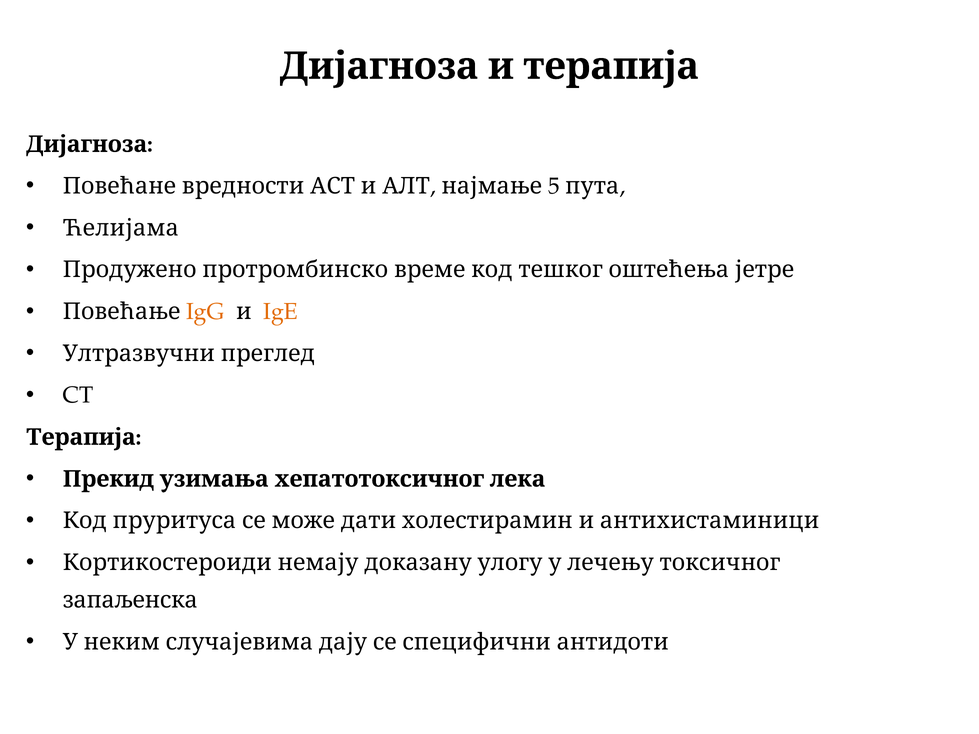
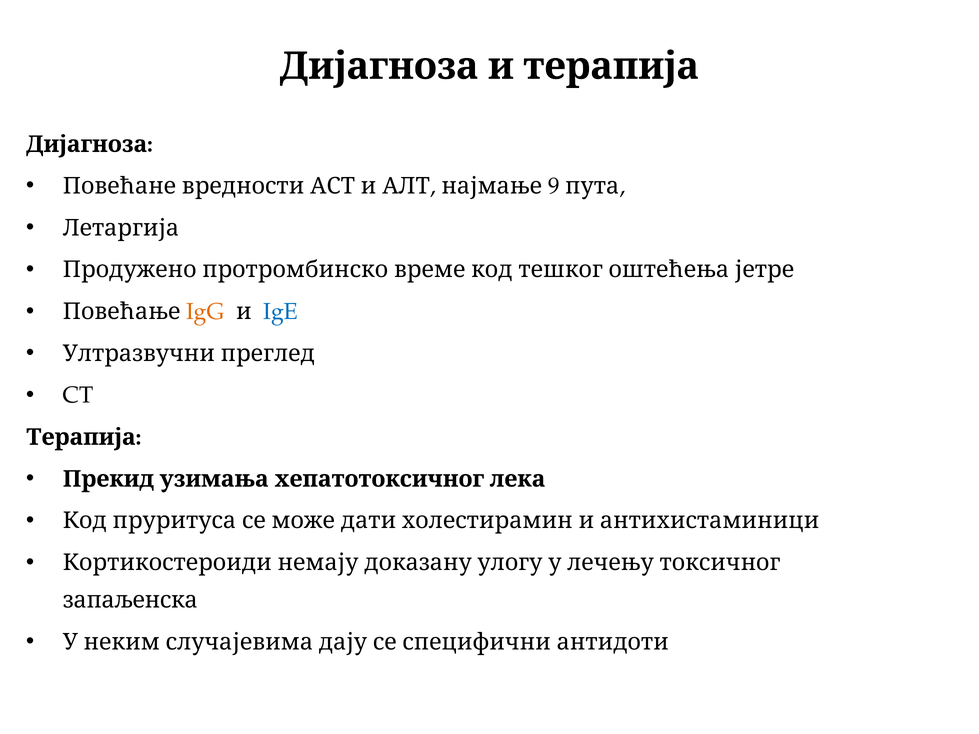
5: 5 -> 9 (554, 186)
Ћелијама: Ћелијама -> Летаргија (121, 228)
IgE colour: orange -> blue (281, 312)
